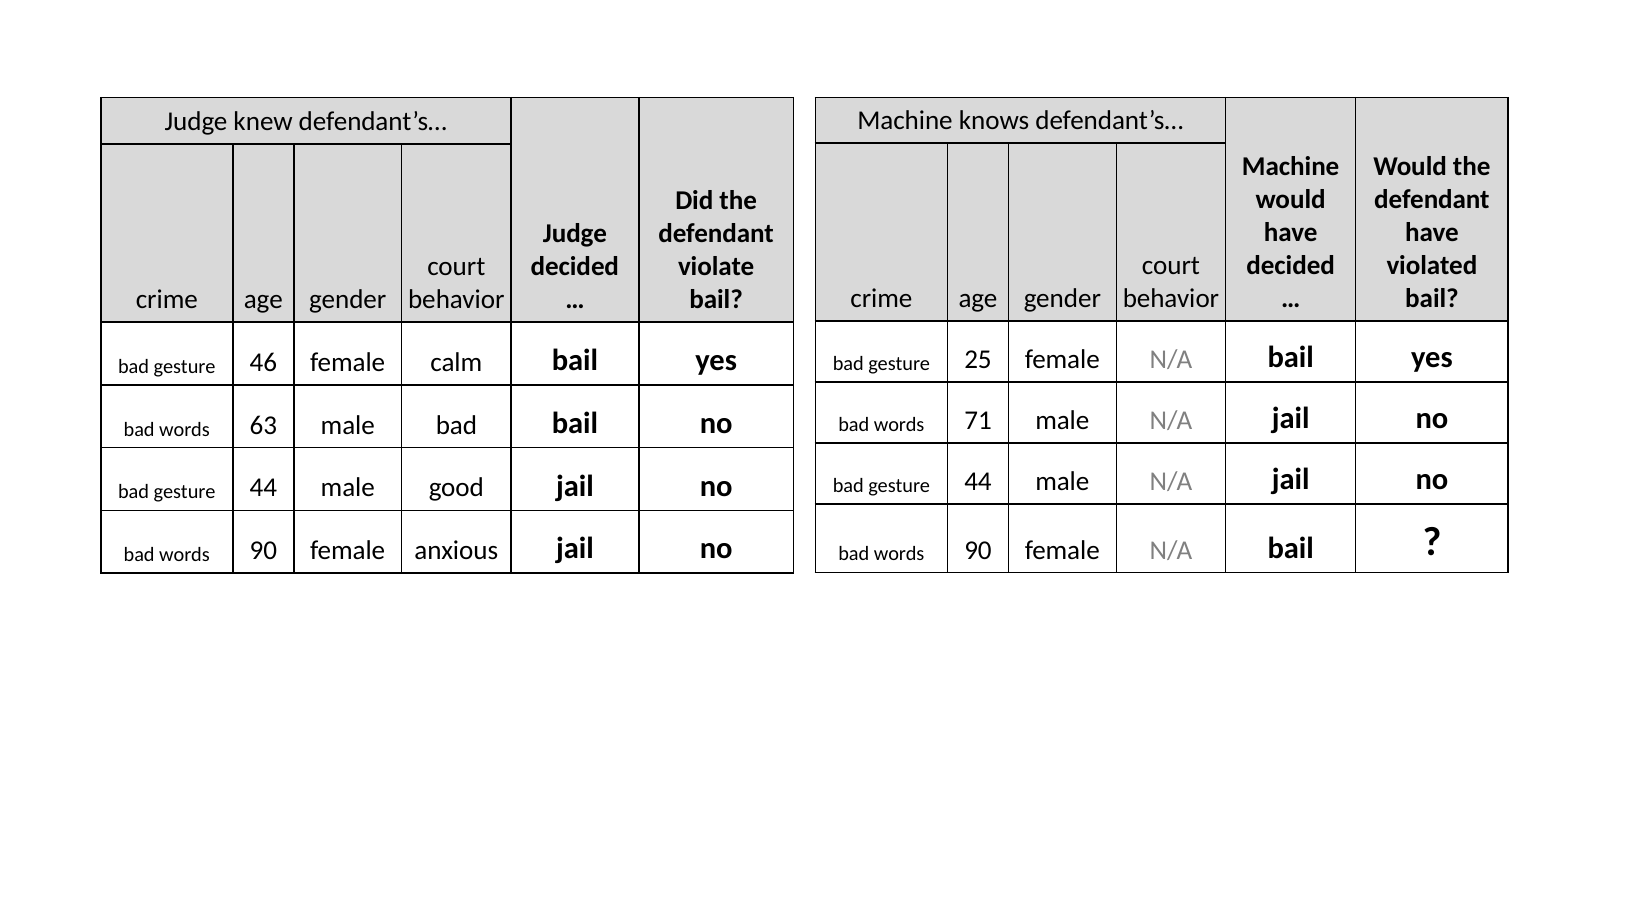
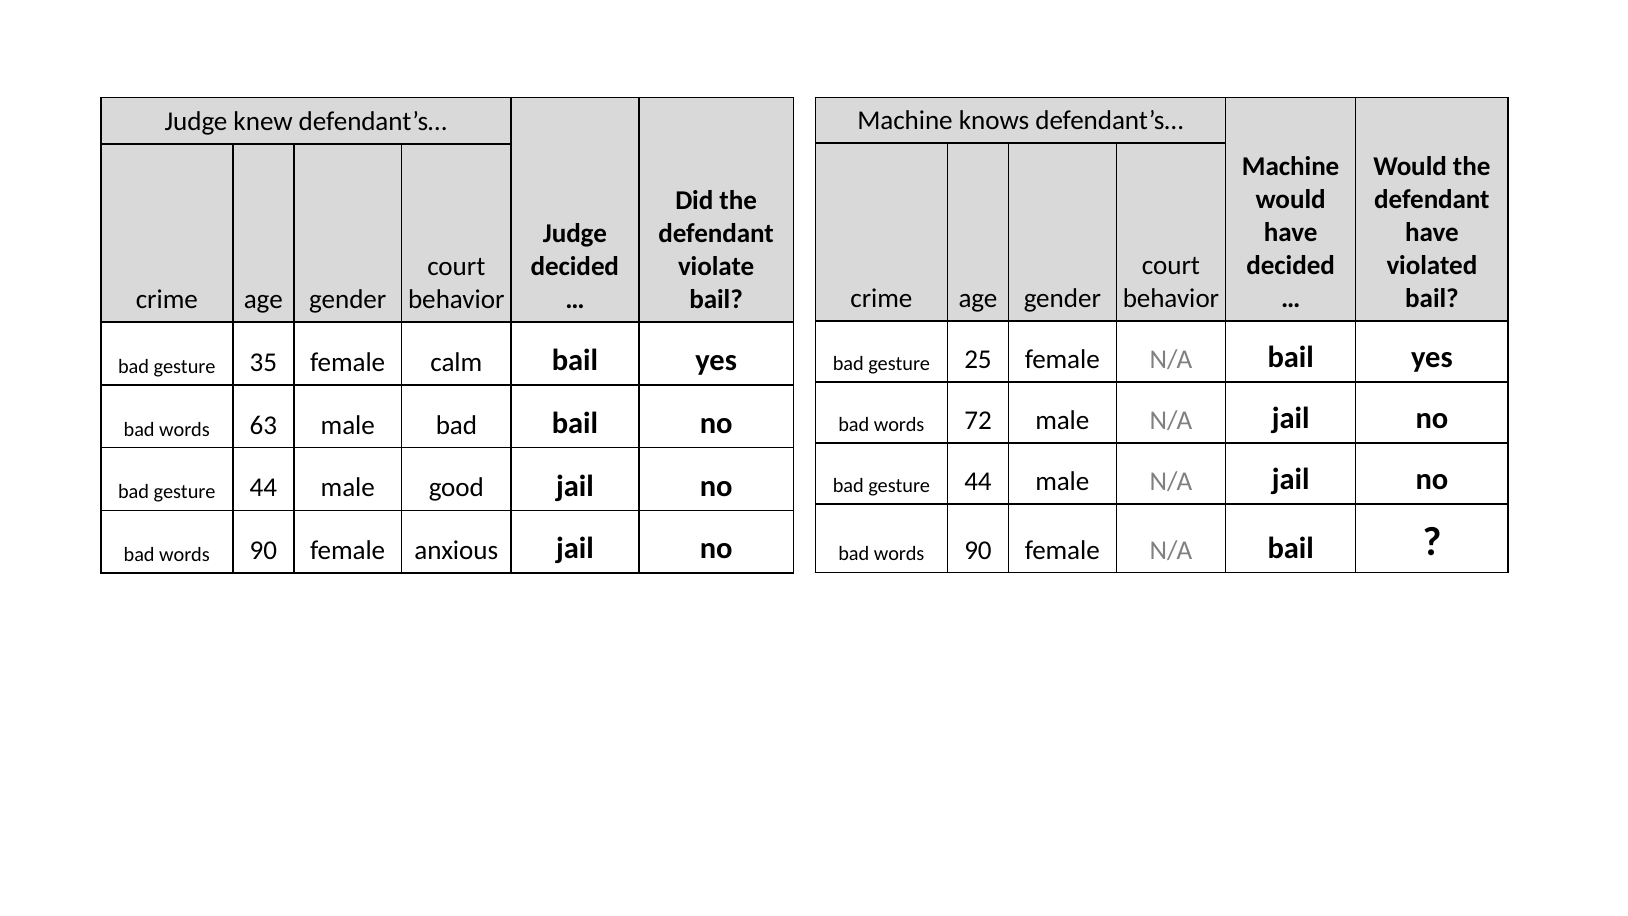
46: 46 -> 35 (263, 362)
71: 71 -> 72 (978, 421)
